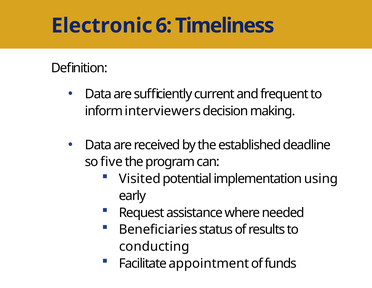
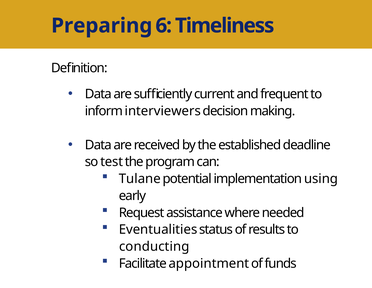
Electronic: Electronic -> Preparing (102, 26)
five: five -> test (112, 162)
Visited: Visited -> Tulane (140, 178)
Beneficiaries: Beneficiaries -> Eventualities (158, 229)
